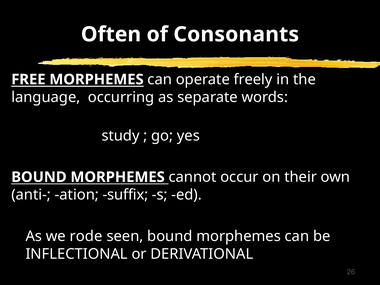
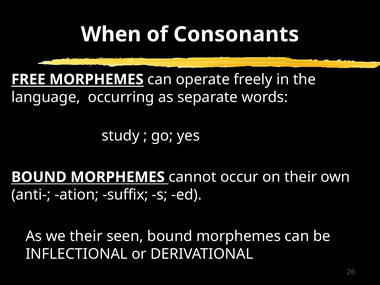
Often: Often -> When (111, 34)
we rode: rode -> their (86, 236)
